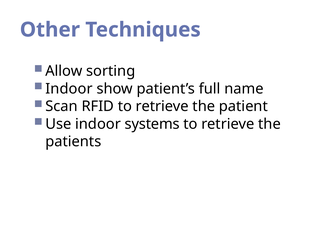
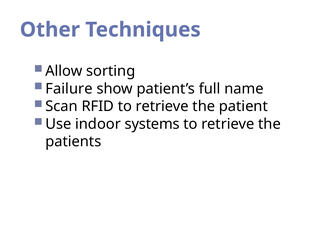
Indoor: Indoor -> Failure (69, 89)
